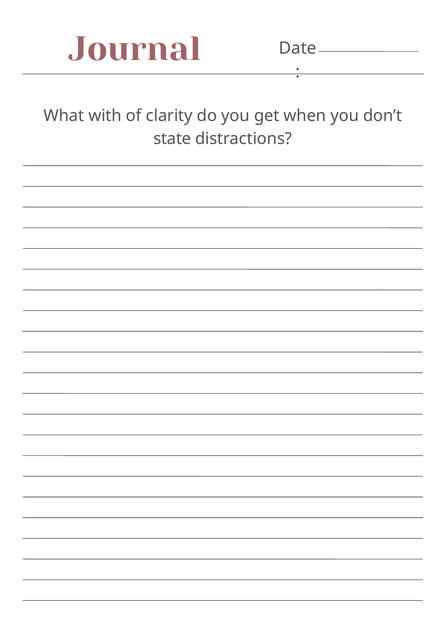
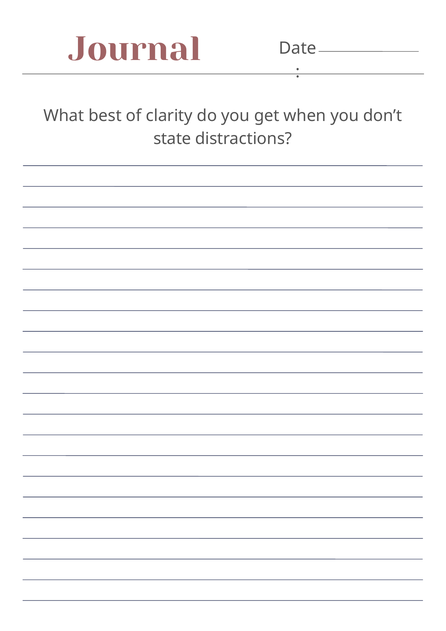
with: with -> best (105, 116)
